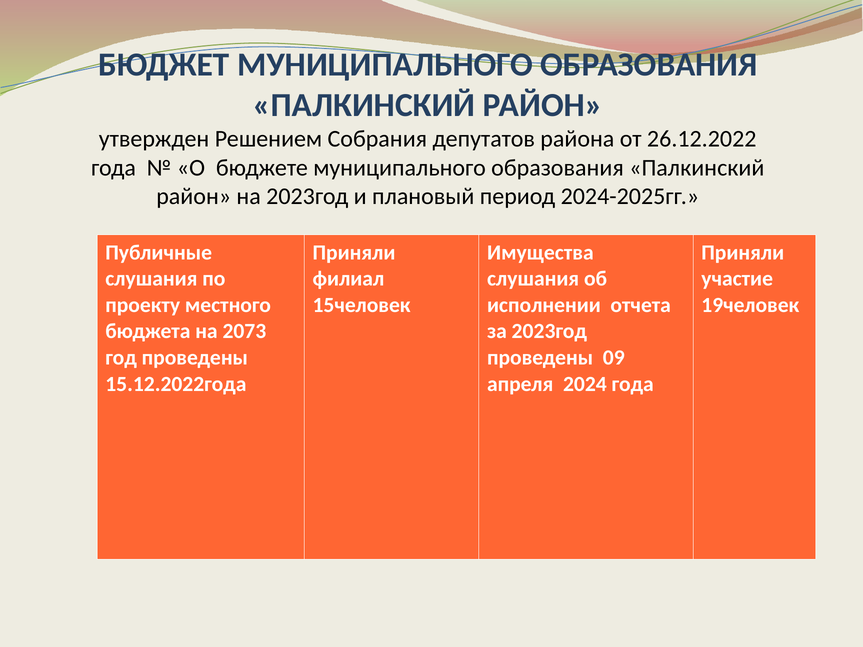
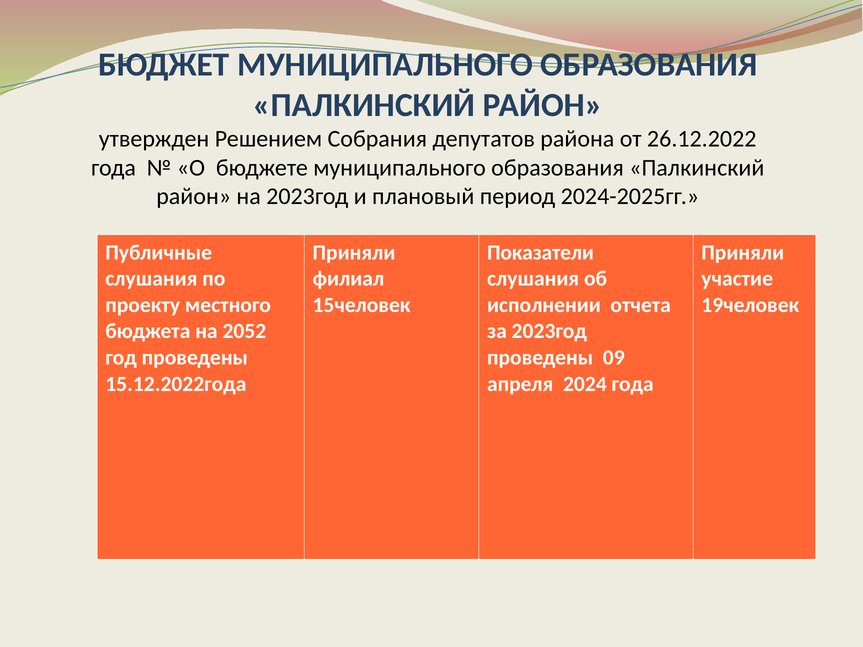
Имущества: Имущества -> Показатели (541, 252)
2073: 2073 -> 2052 (244, 331)
